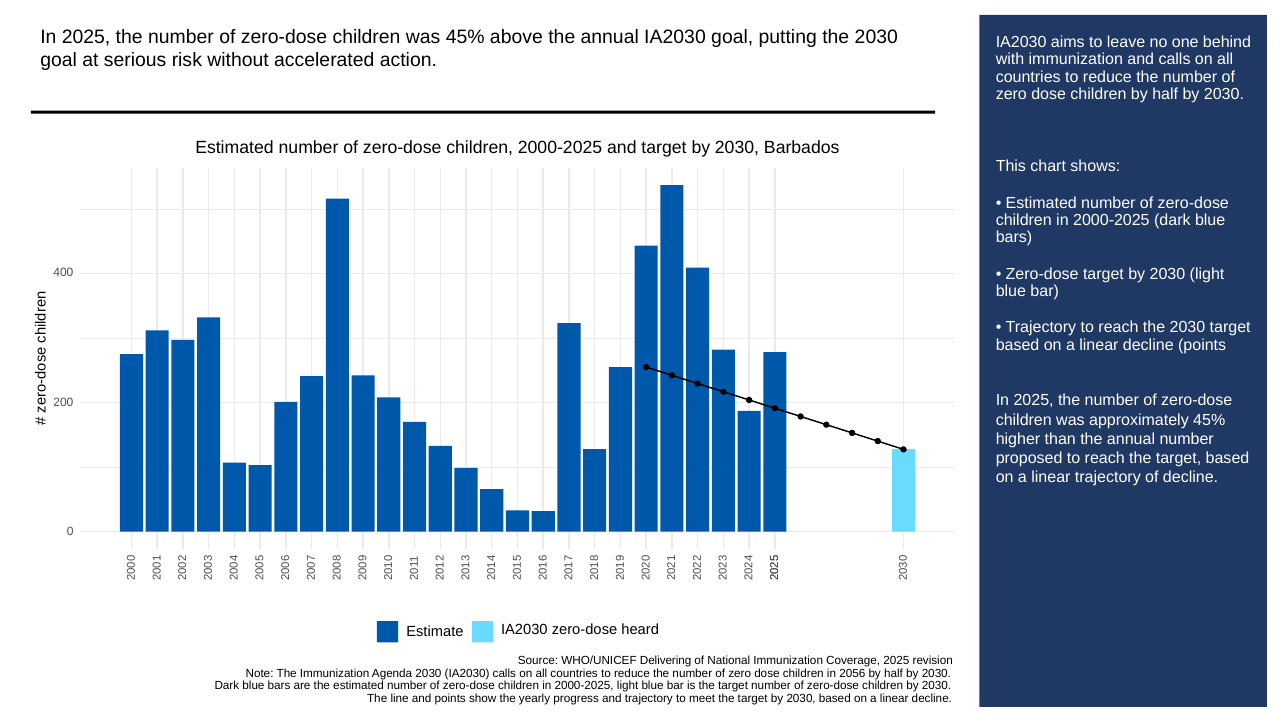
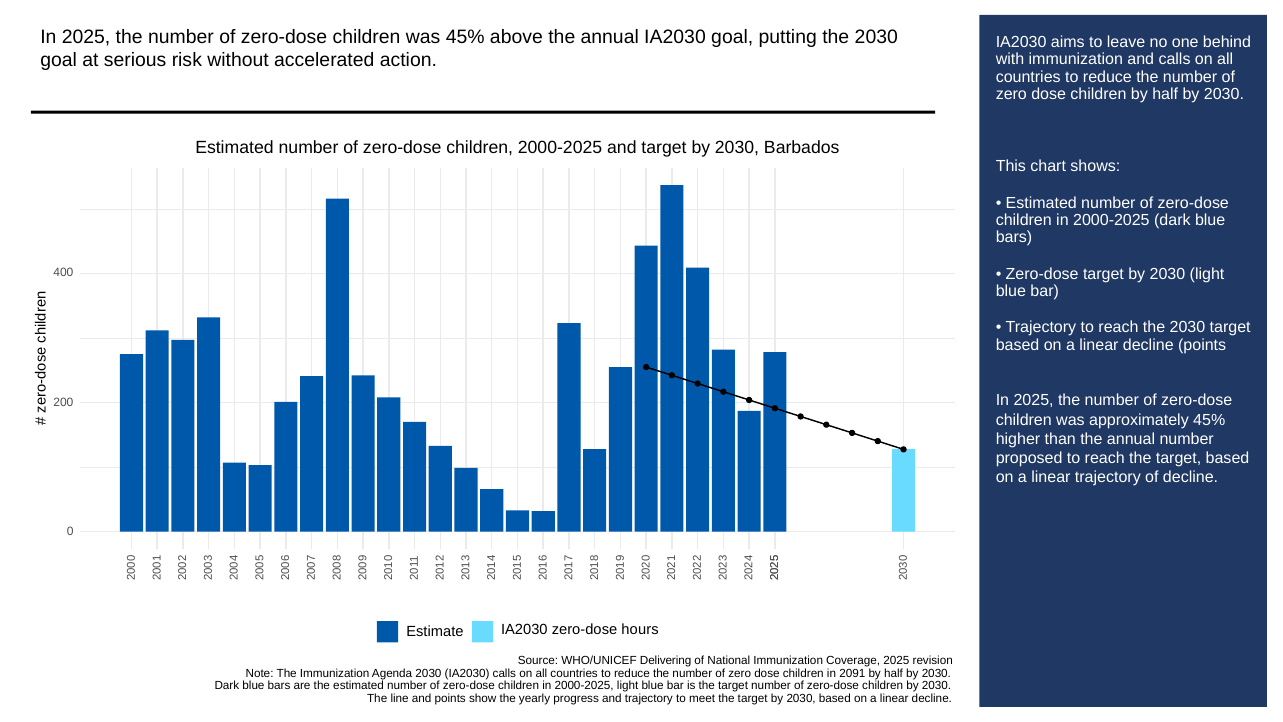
heard: heard -> hours (640, 629)
2056: 2056 -> 2091 (852, 673)
